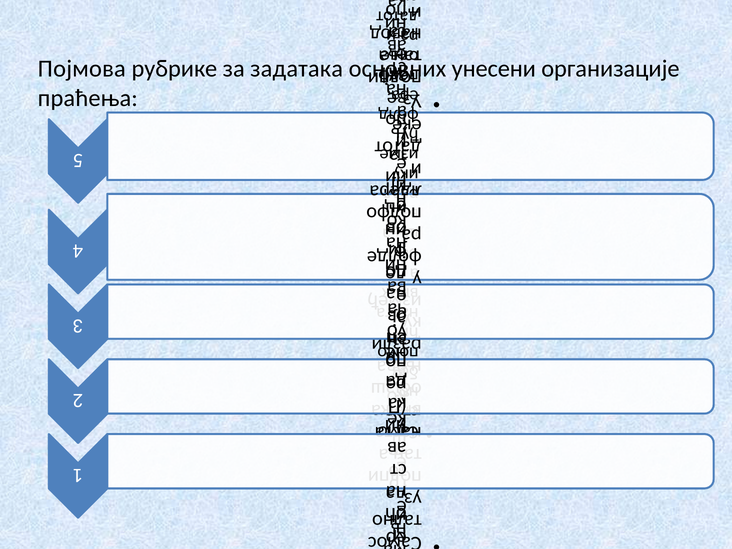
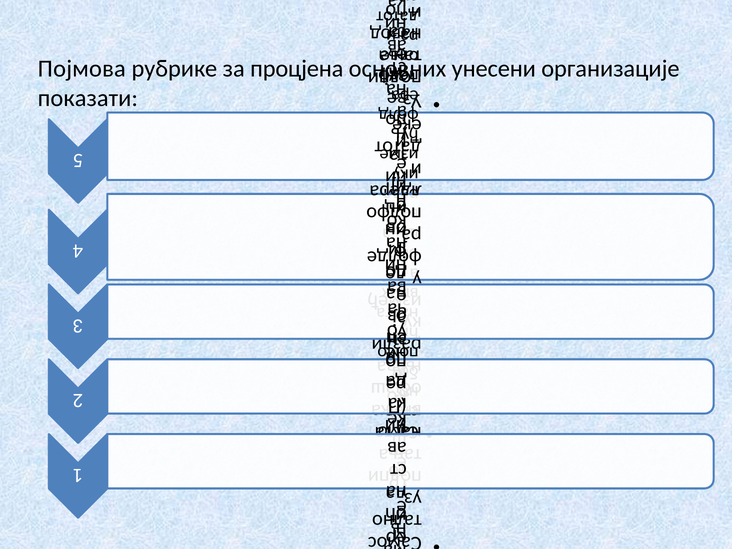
задатака: задатака -> процјена (297, 69)
праћења: праћења -> показати (88, 98)
